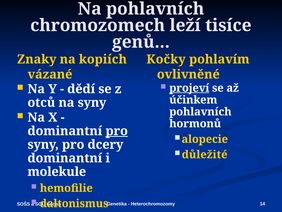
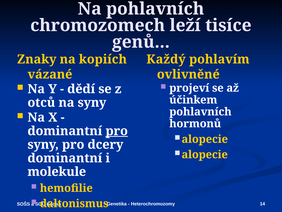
Kočky: Kočky -> Každý (166, 59)
projeví underline: present -> none (189, 88)
důležité: důležité -> alopecie (205, 154)
